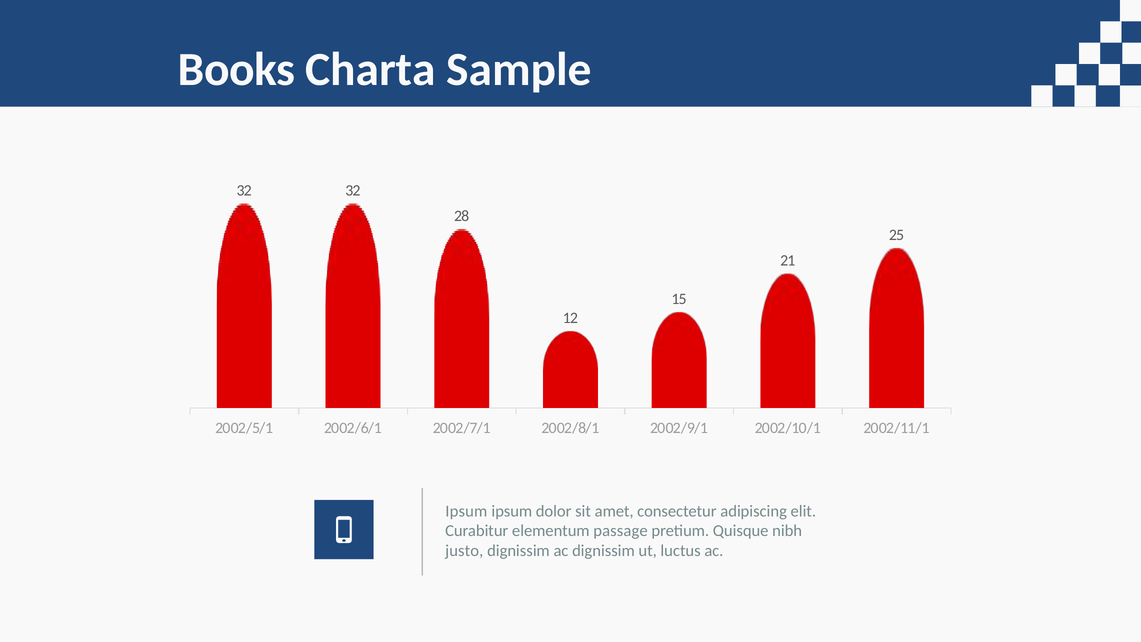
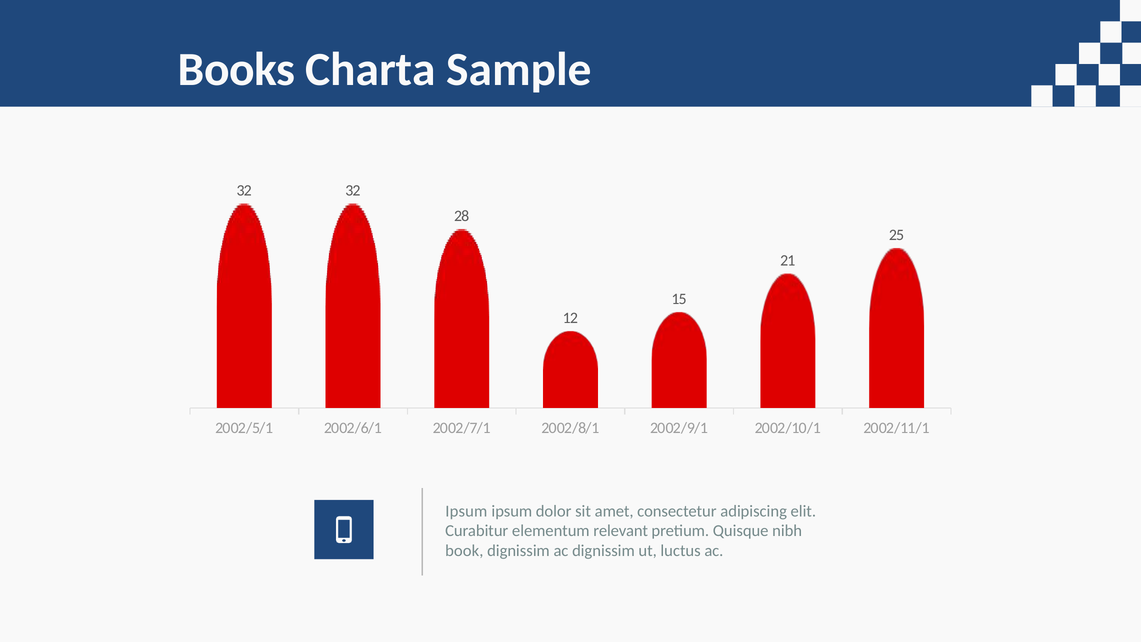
passage: passage -> relevant (621, 531)
justo: justo -> book (464, 551)
